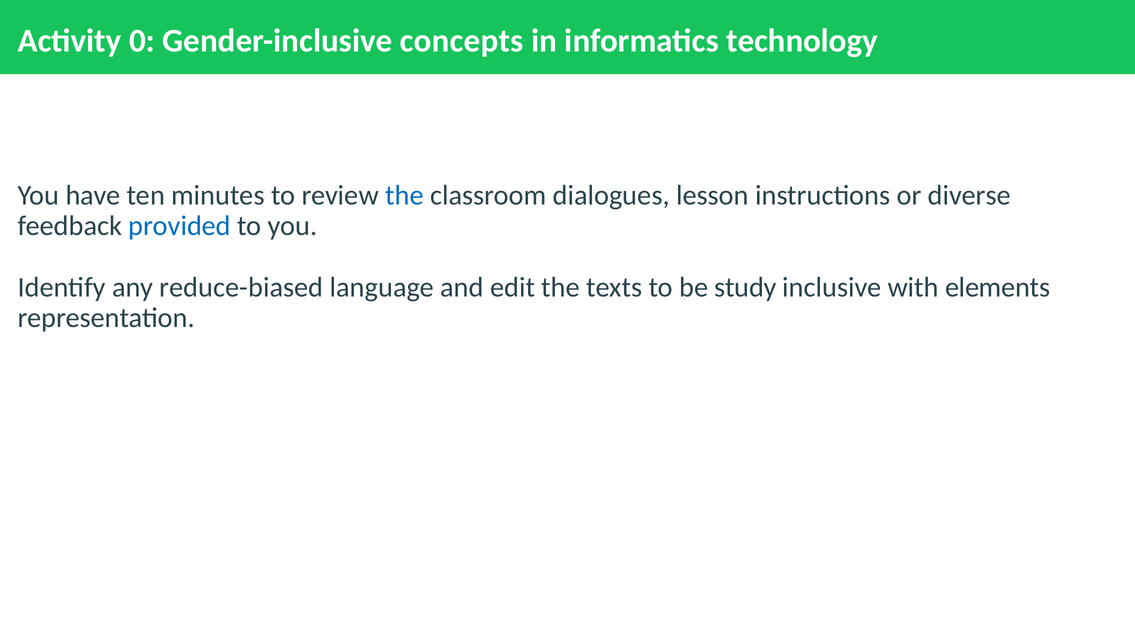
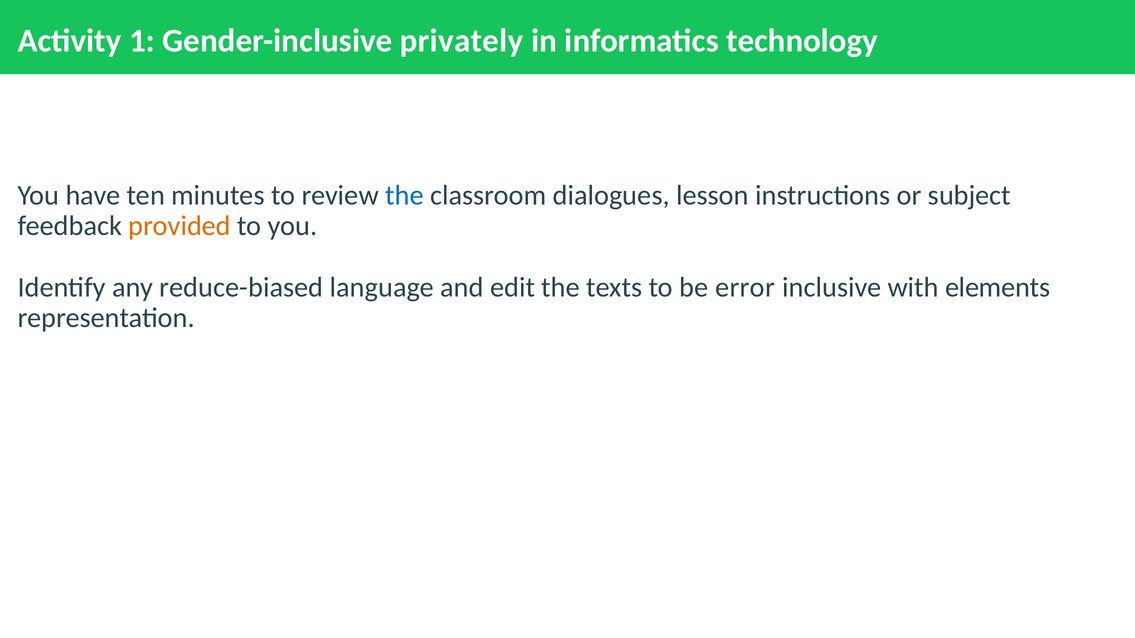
0: 0 -> 1 (142, 41)
concepts: concepts -> privately (462, 41)
diverse: diverse -> subject (969, 196)
provided colour: blue -> orange (180, 226)
study: study -> error (745, 287)
